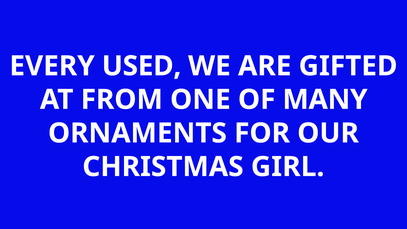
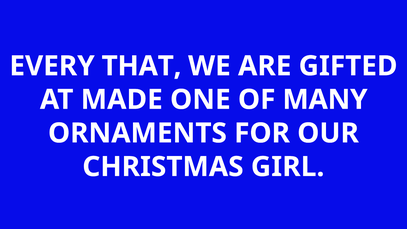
USED: USED -> THAT (142, 66)
FROM: FROM -> MADE (122, 100)
